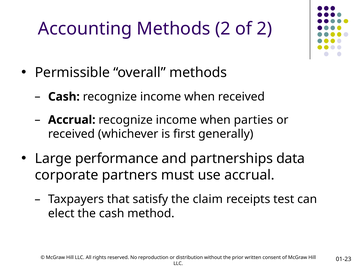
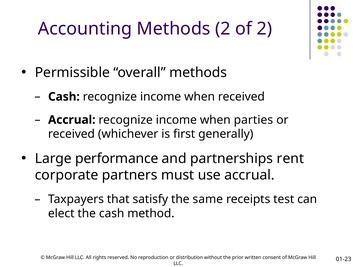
data: data -> rent (290, 159)
claim: claim -> same (208, 199)
